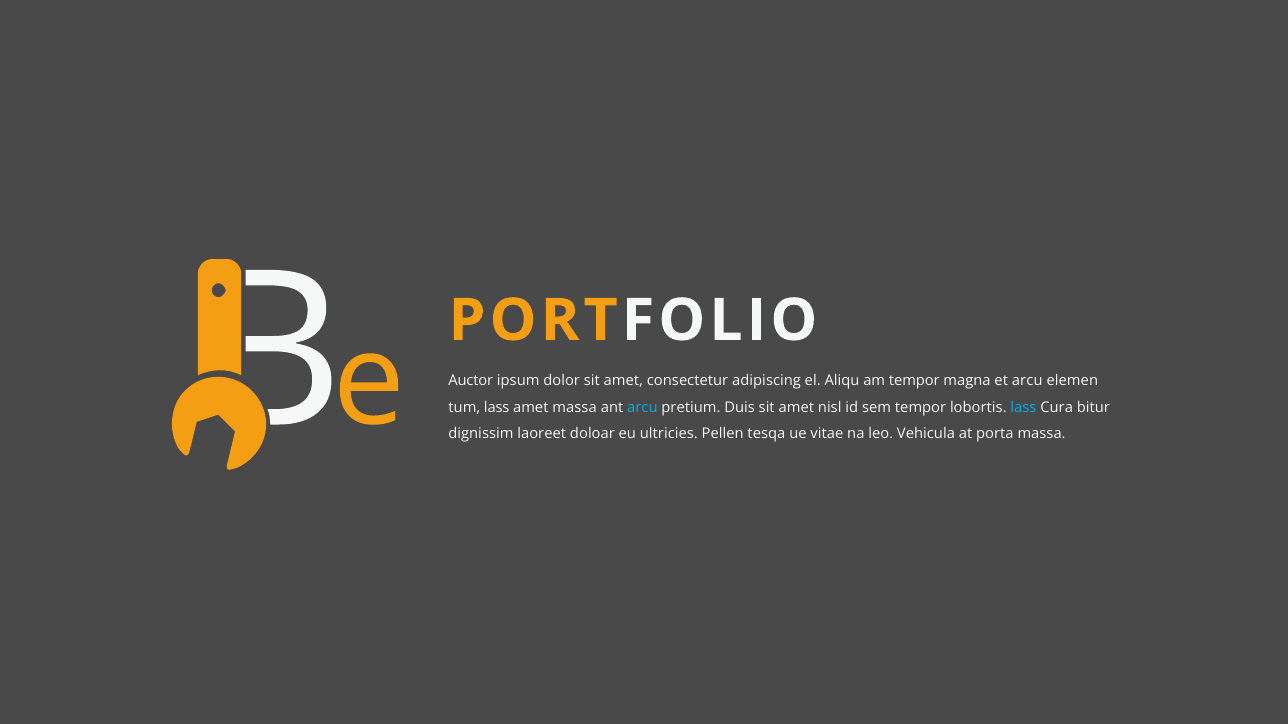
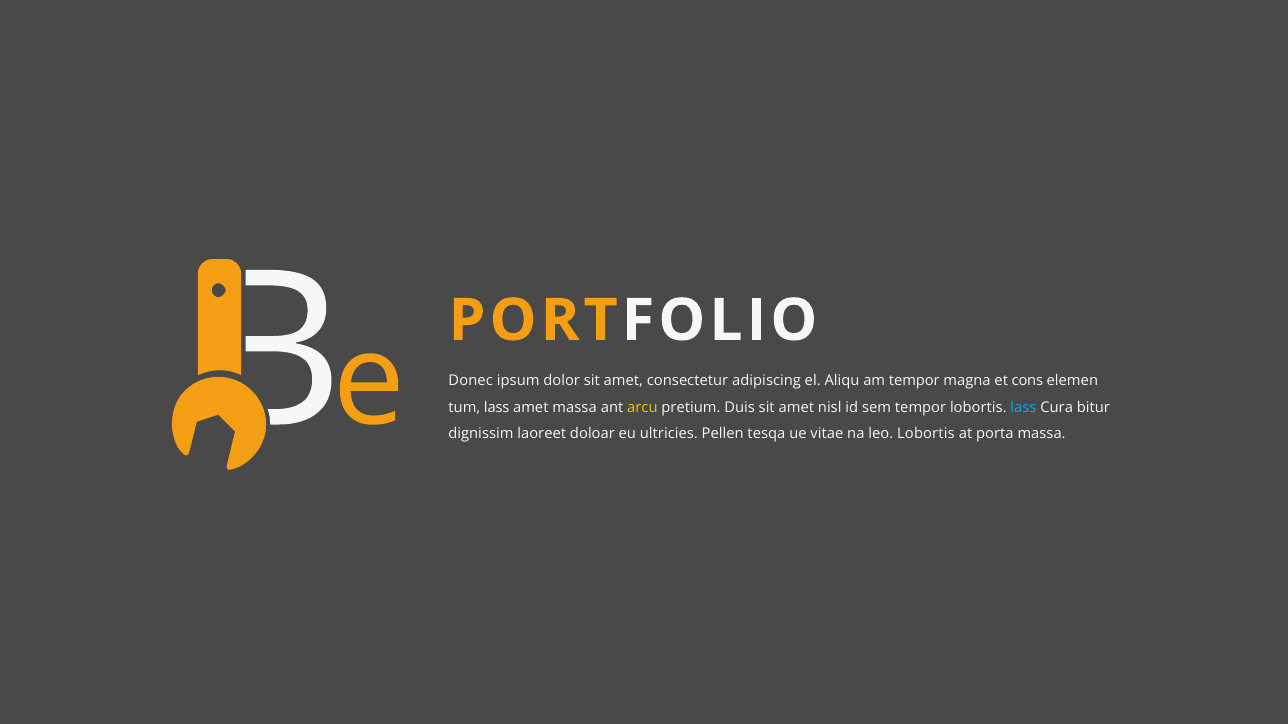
Auctor: Auctor -> Donec (471, 381)
et arcu: arcu -> cons (1027, 381)
arcu colour: light blue -> yellow (642, 408)
leo Vehicula: Vehicula -> Lobortis (926, 434)
